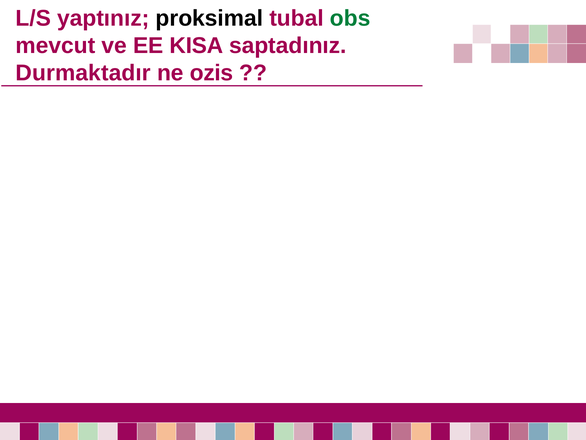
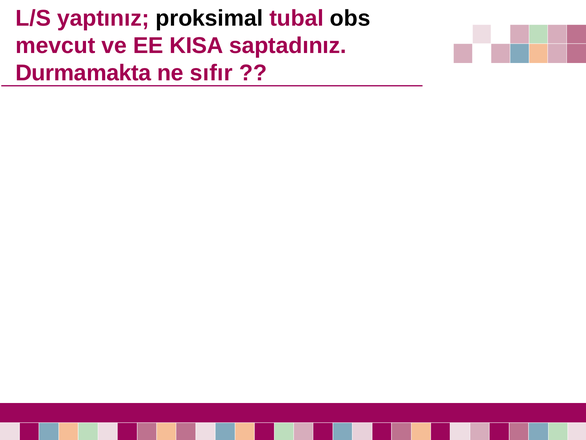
obs colour: green -> black (350, 18)
Durmaktadır: Durmaktadır -> Durmamakta (83, 73)
ozis: ozis -> sıfır (211, 73)
